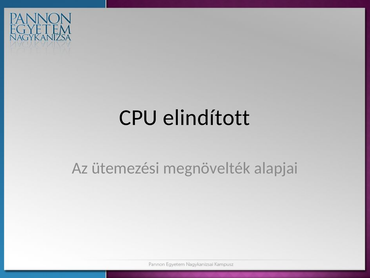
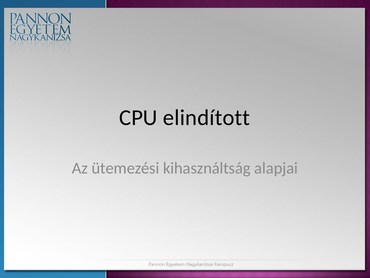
megnövelték: megnövelték -> kihasználtság (207, 168)
